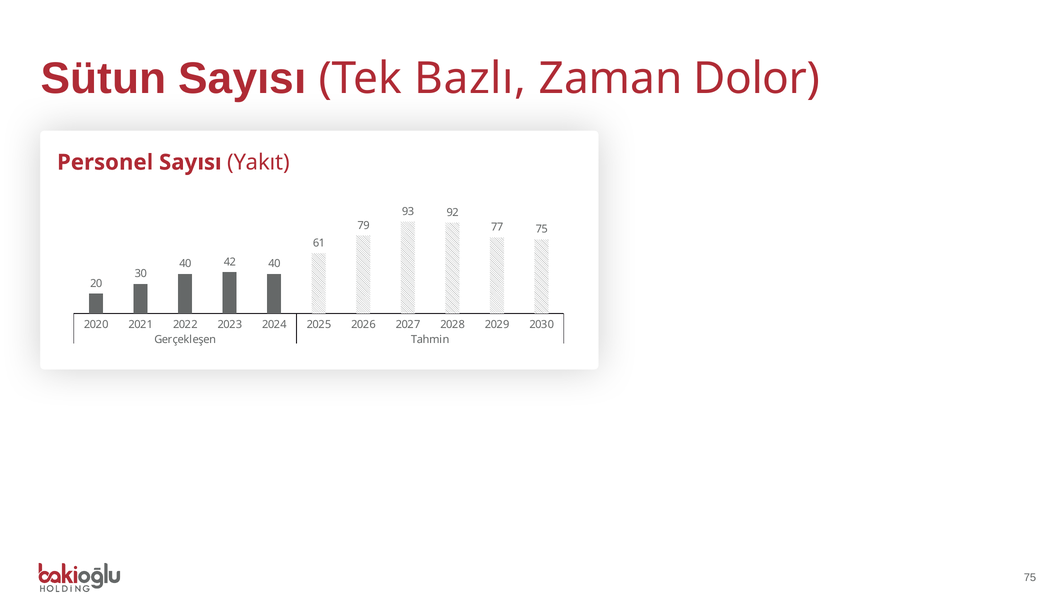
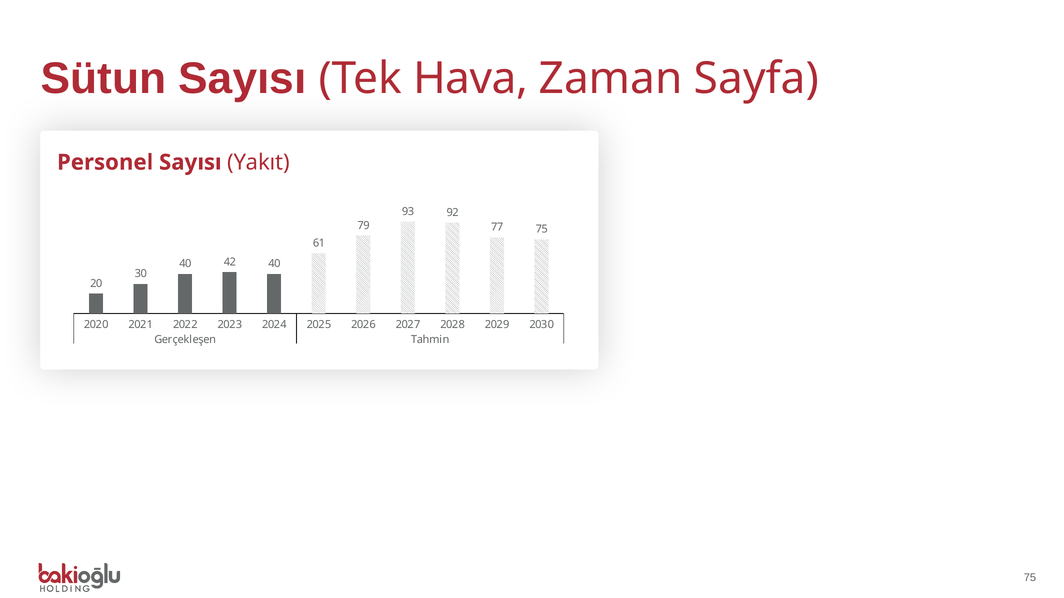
Bazlı: Bazlı -> Hava (471, 78)
Dolor: Dolor -> Sayfa (756, 78)
